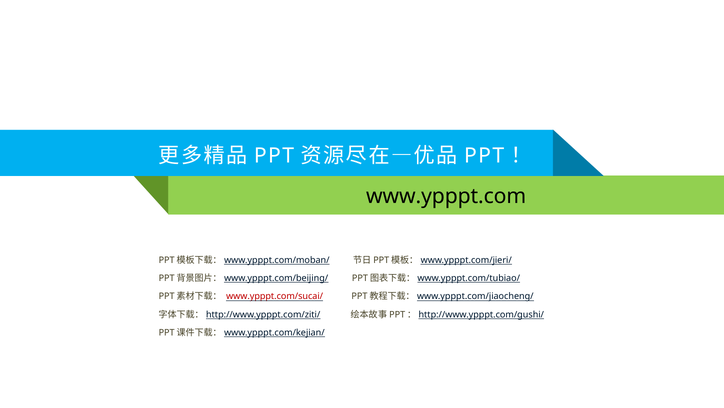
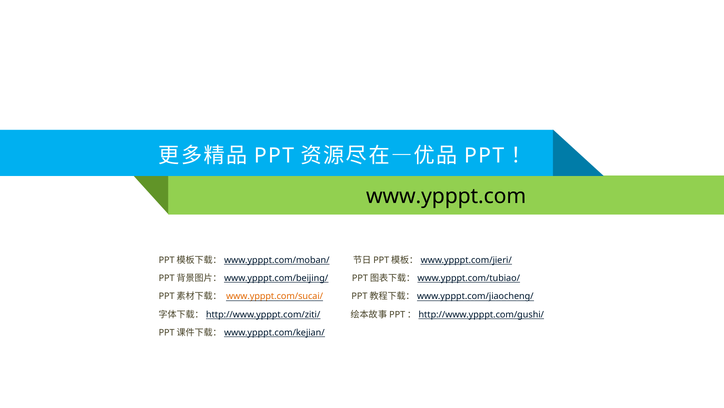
www.ypppt.com/sucai/ colour: red -> orange (275, 296)
